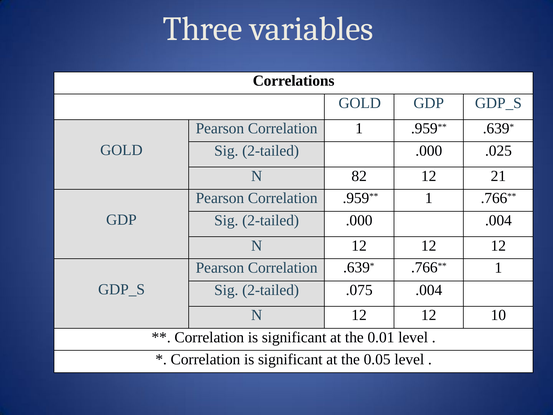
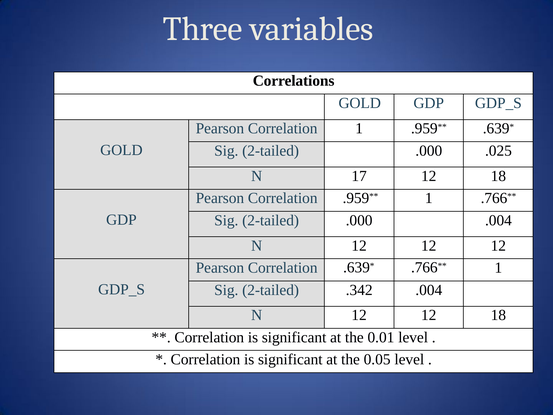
82: 82 -> 17 (359, 176)
21: 21 -> 18 (498, 176)
.075: .075 -> .342 (359, 290)
12 12 10: 10 -> 18 (498, 315)
